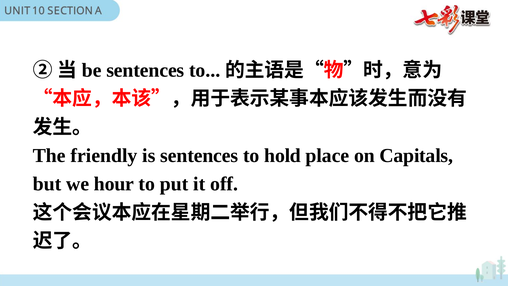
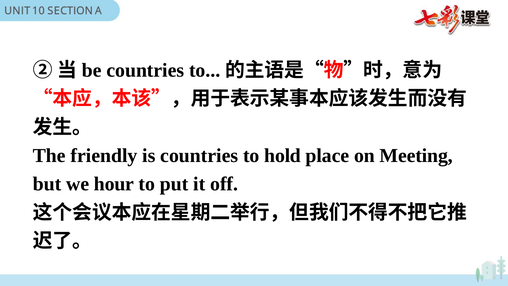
sentences: sentences -> countries (145, 70)
is sentences: sentences -> countries (199, 155)
Capitals: Capitals -> Meeting (416, 155)
